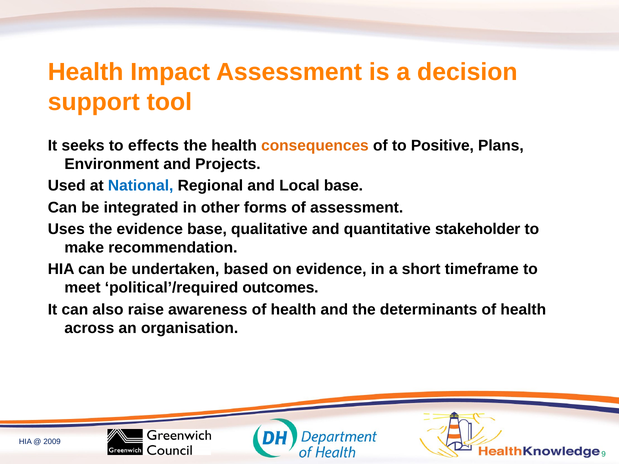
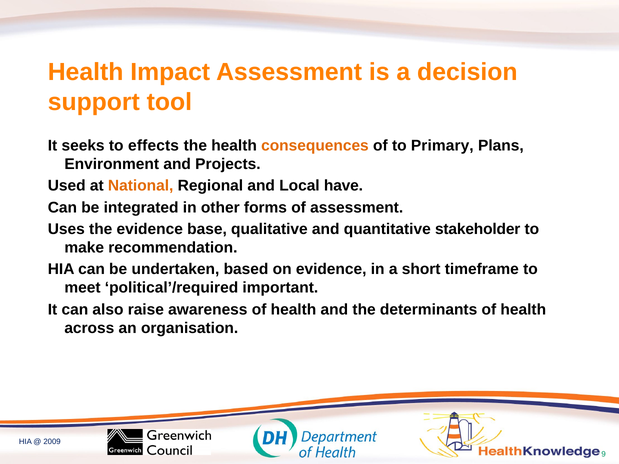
Positive: Positive -> Primary (442, 146)
National colour: blue -> orange (141, 186)
Local base: base -> have (343, 186)
outcomes: outcomes -> important (280, 288)
